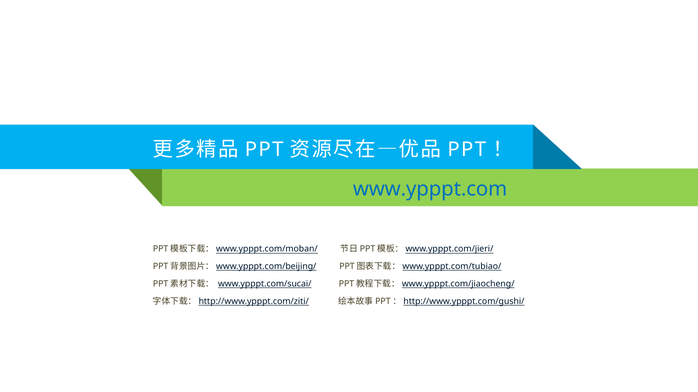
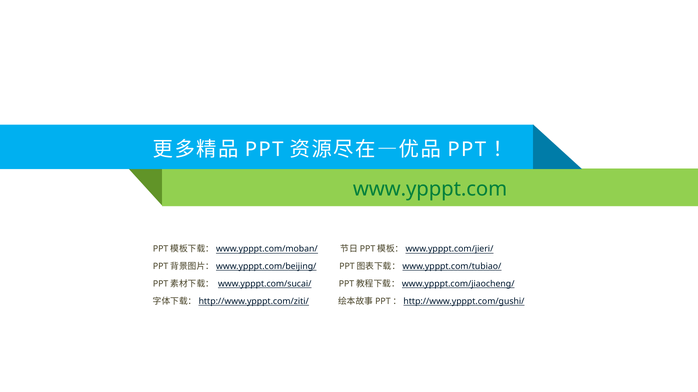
www.ypppt.com colour: blue -> green (430, 189)
